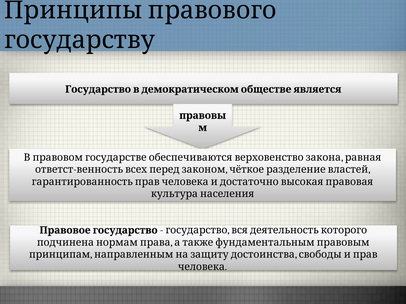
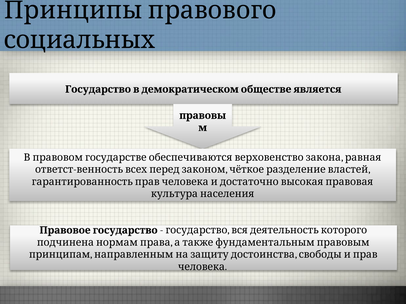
государству: государству -> социальных (80, 40)
